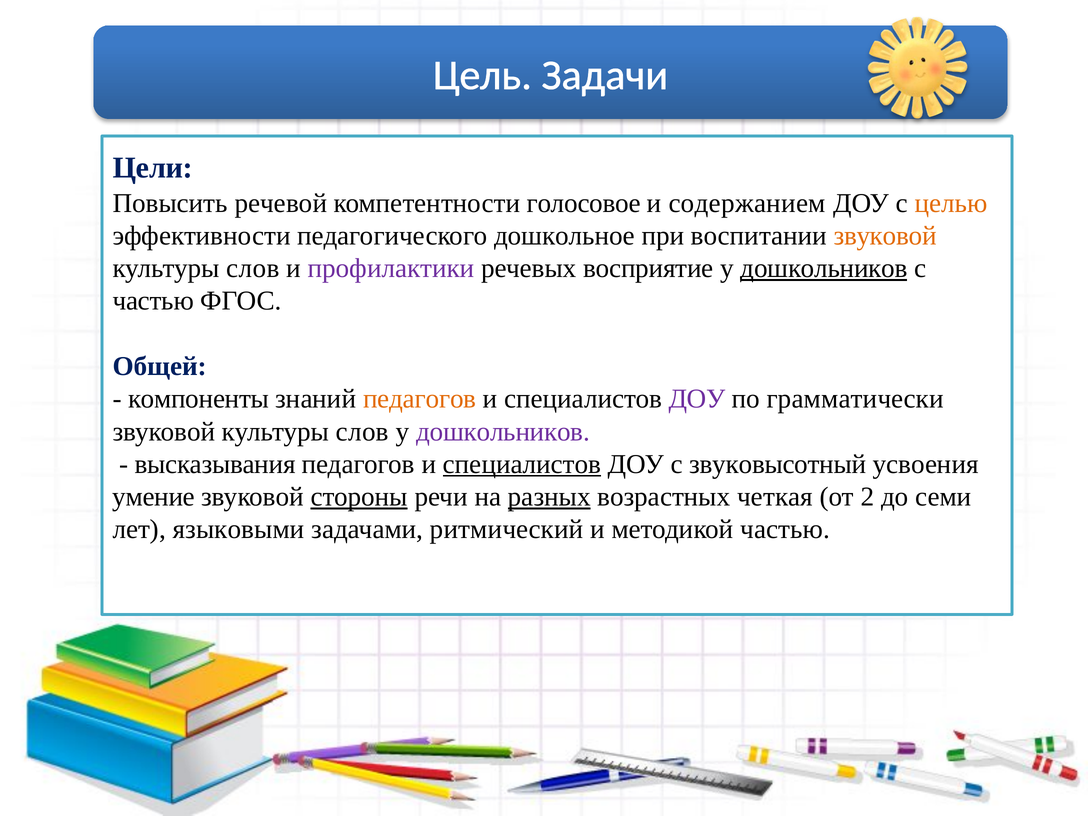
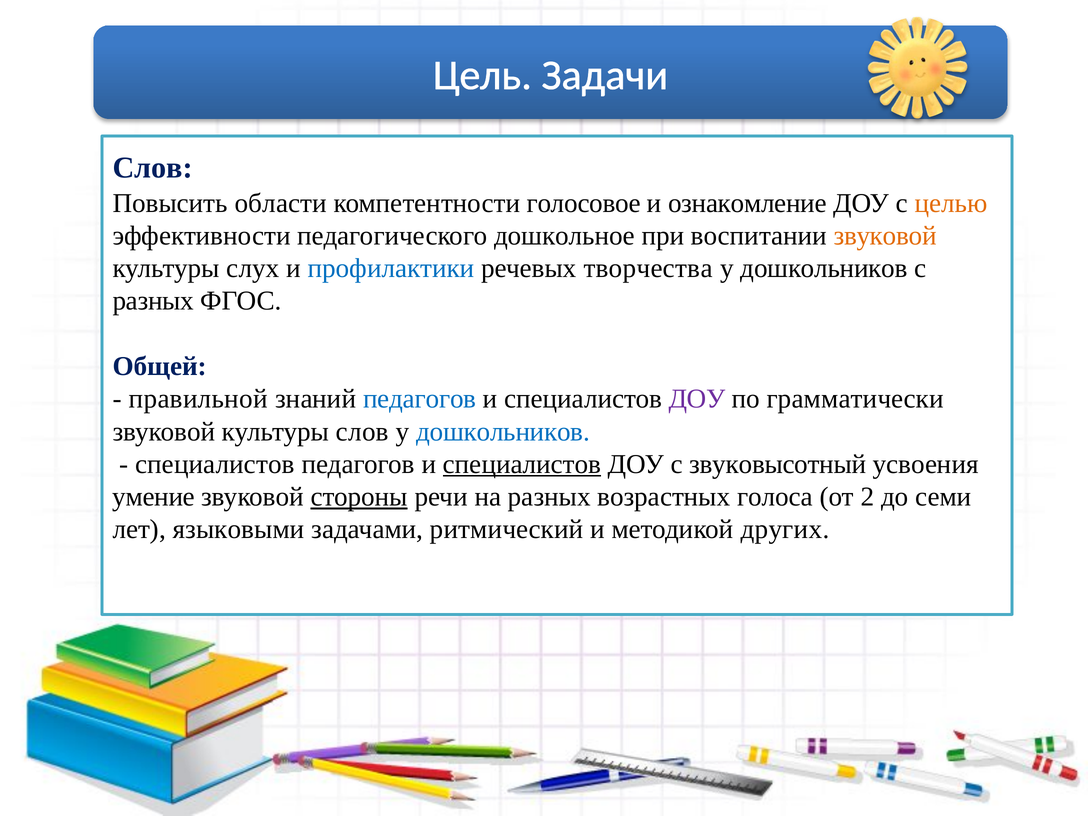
Цели: Цели -> Слов (153, 168)
речевой: речевой -> области (281, 203)
содержанием: содержанием -> ознакомление (747, 203)
слов: слов -> слух (253, 268)
профилактики colour: purple -> blue (391, 268)
восприятие: восприятие -> творчества (648, 268)
дошкольников underline: present -> none (824, 268)
частью: частью -> разных (153, 301)
компоненты: компоненты -> правильной (198, 399)
педагогов colour: orange -> blue (420, 399)
дошкольников colour: purple -> blue (503, 432)
высказывания: высказывания -> специалистов (215, 464)
разных underline: present -> none (549, 497)
четкая: четкая -> голоса (775, 497)
методикой частью: частью -> других (785, 529)
